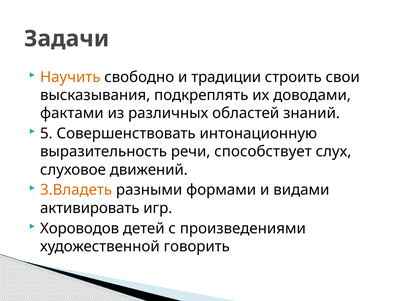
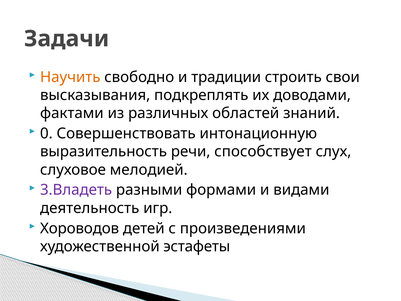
5: 5 -> 0 (46, 133)
движений: движений -> мелодией (149, 170)
3.Владеть colour: orange -> purple (76, 190)
активировать: активировать -> деятельность (90, 208)
говорить: говорить -> эстафеты (197, 246)
